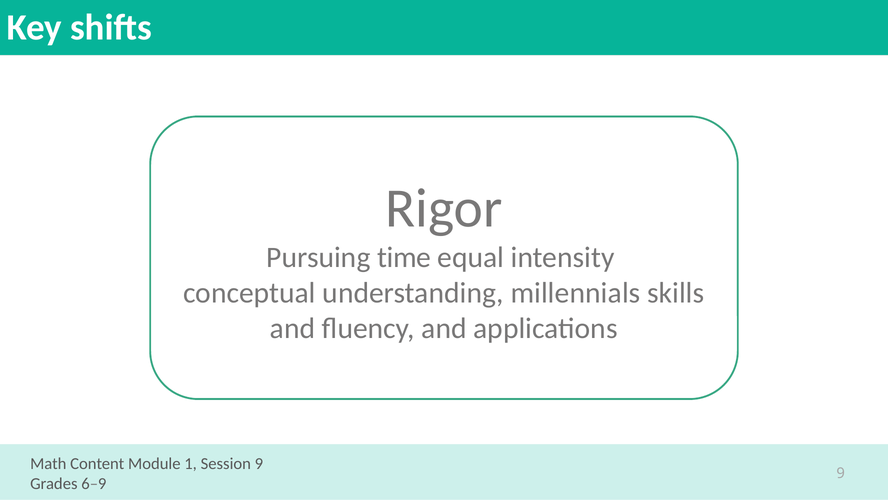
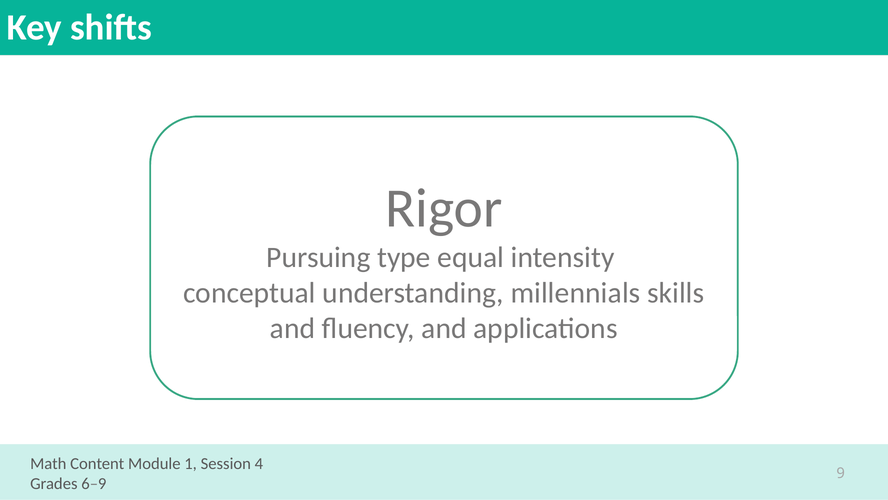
time: time -> type (404, 257)
Session 9: 9 -> 4 (259, 463)
